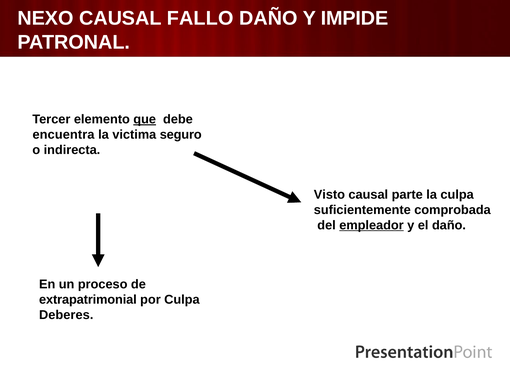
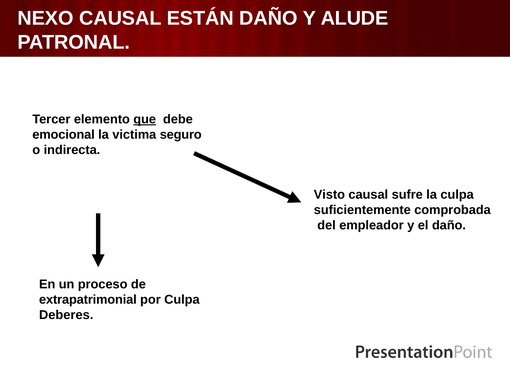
FALLO: FALLO -> ESTÁN (200, 18)
IMPIDE: IMPIDE -> ALUDE (355, 18)
encuentra: encuentra -> emocional (64, 134)
parte: parte -> sufre (407, 194)
empleador underline: present -> none (371, 225)
